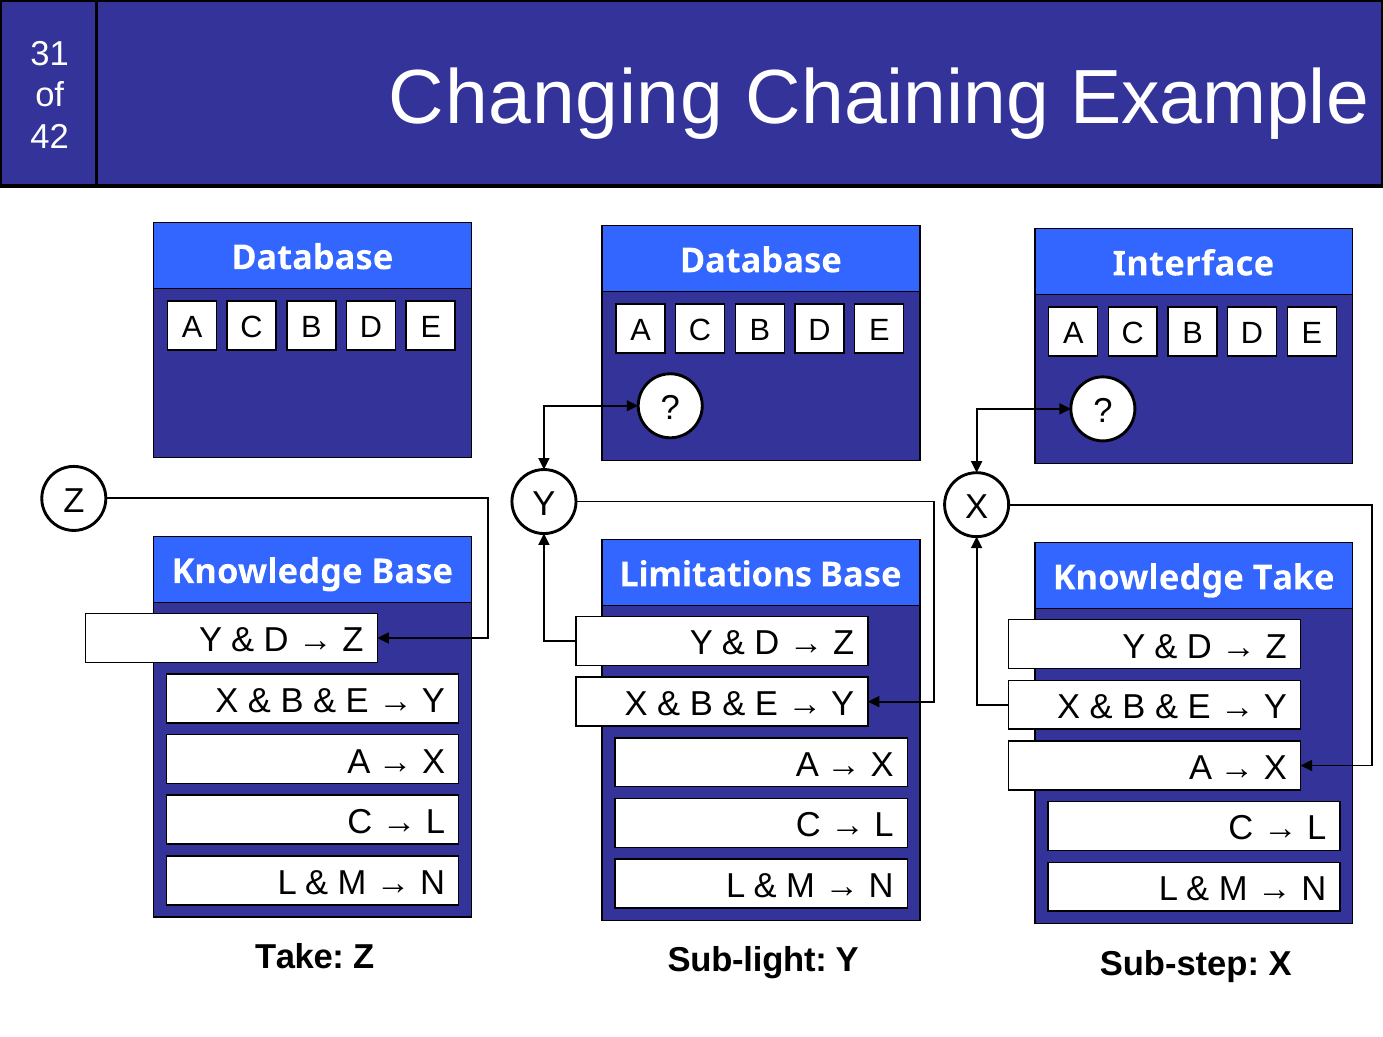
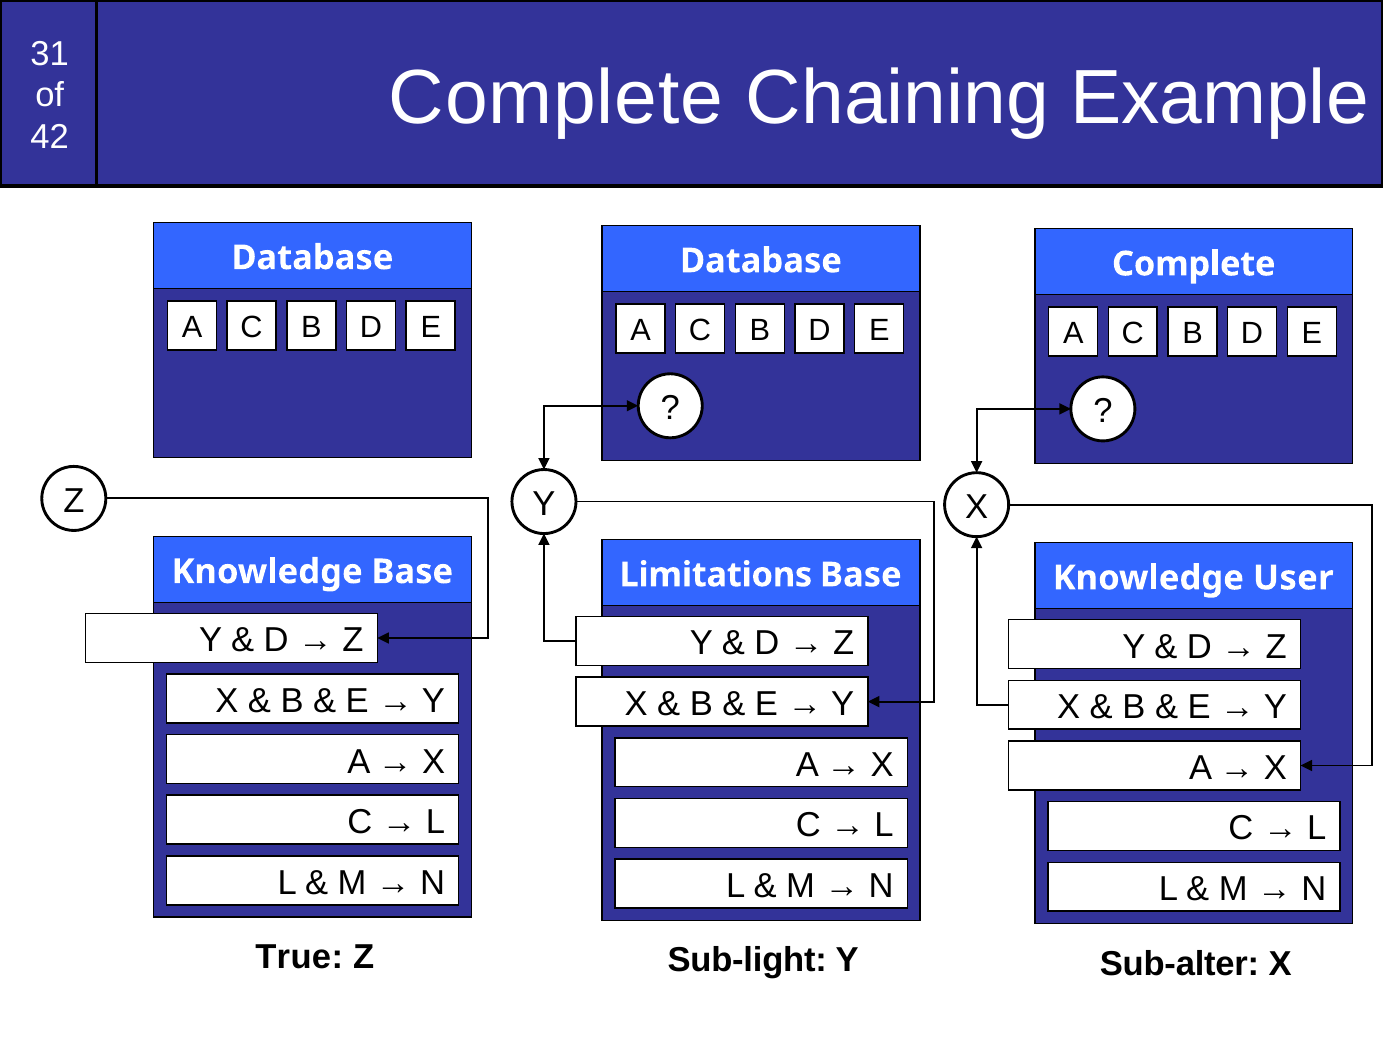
Changing: Changing -> Complete (556, 99)
Interface: Interface -> Complete (1194, 264)
Knowledge Take: Take -> User (1293, 578)
Take: Take -> True (299, 958)
Sub-step: Sub-step -> Sub-alter (1180, 964)
